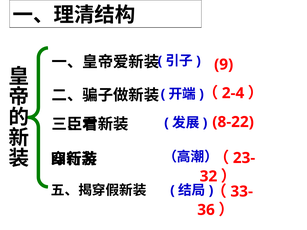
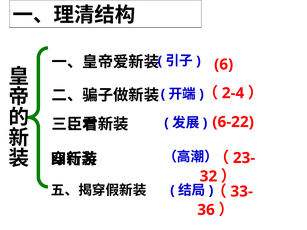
9: 9 -> 6 (224, 65)
8-22: 8-22 -> 6-22 (233, 122)
